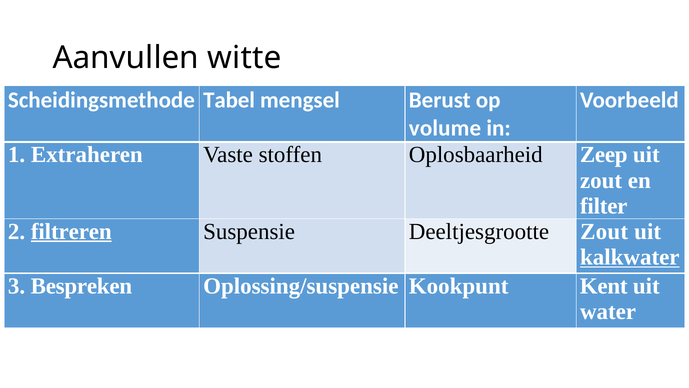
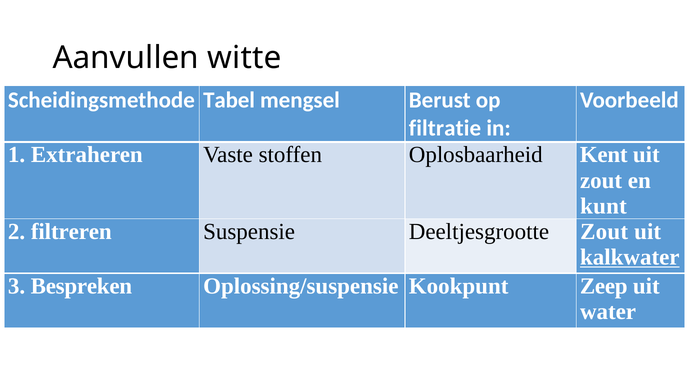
volume: volume -> filtratie (445, 128)
Zeep: Zeep -> Kent (604, 155)
filter: filter -> kunt (604, 206)
filtreren underline: present -> none (71, 231)
Kent: Kent -> Zeep (604, 286)
